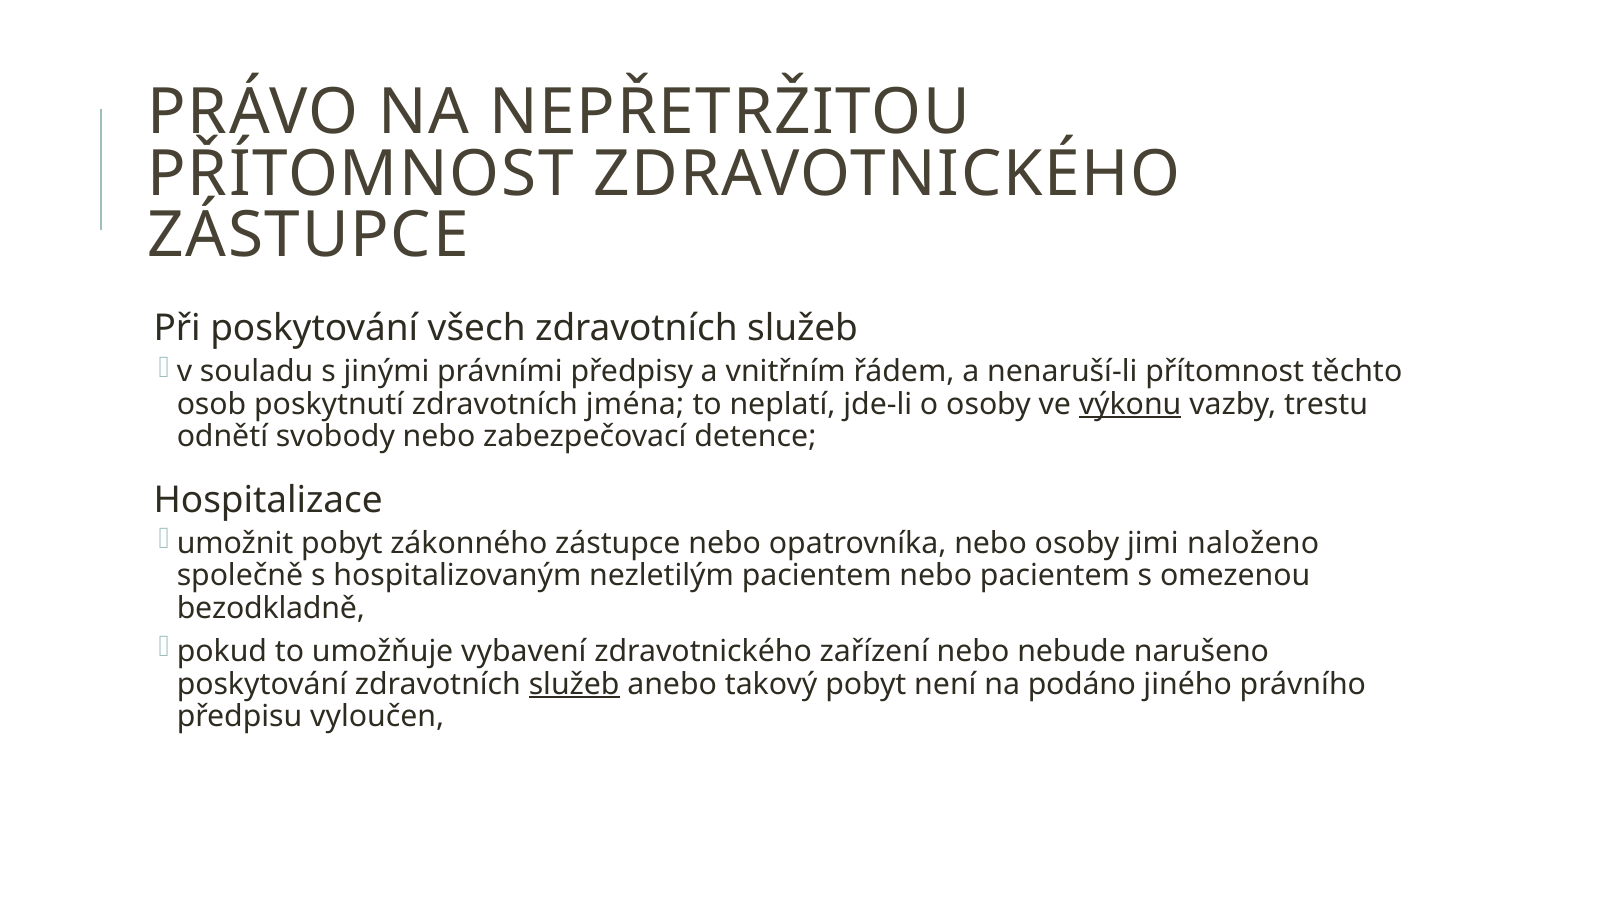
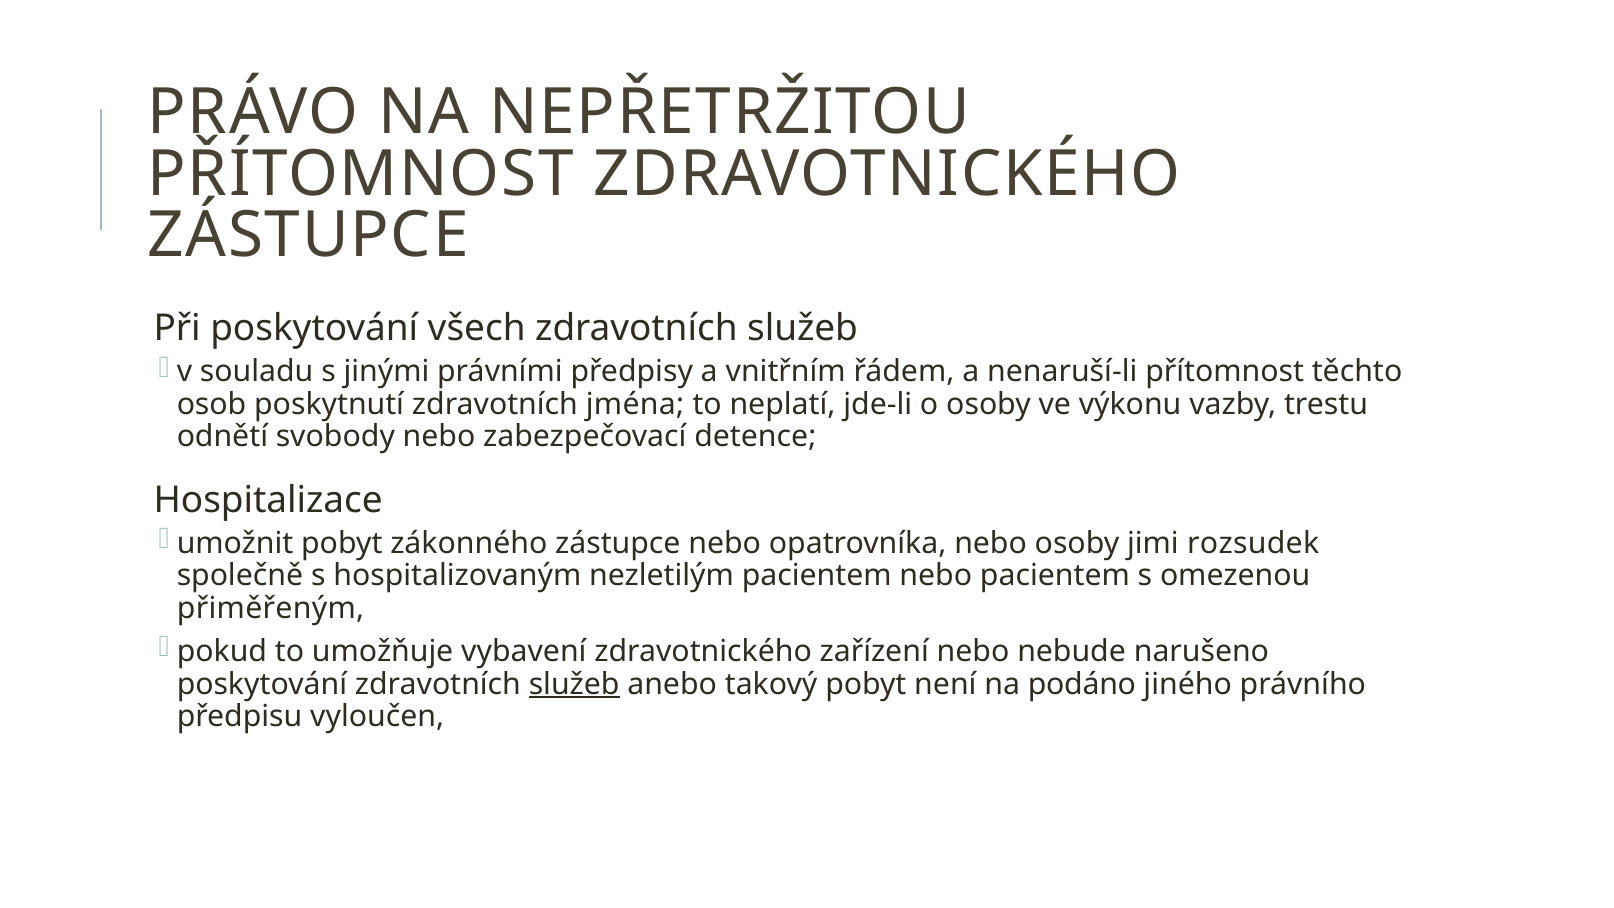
výkonu underline: present -> none (1130, 404)
naloženo: naloženo -> rozsudek (1253, 543)
bezodkladně: bezodkladně -> přiměřeným (271, 609)
